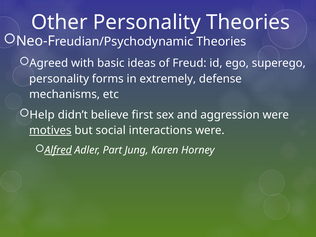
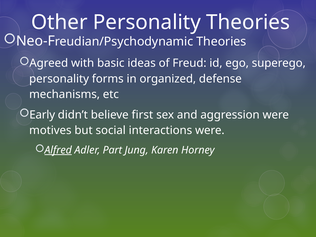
extremely: extremely -> organized (168, 79)
Help: Help -> Early (42, 115)
motives underline: present -> none (50, 130)
